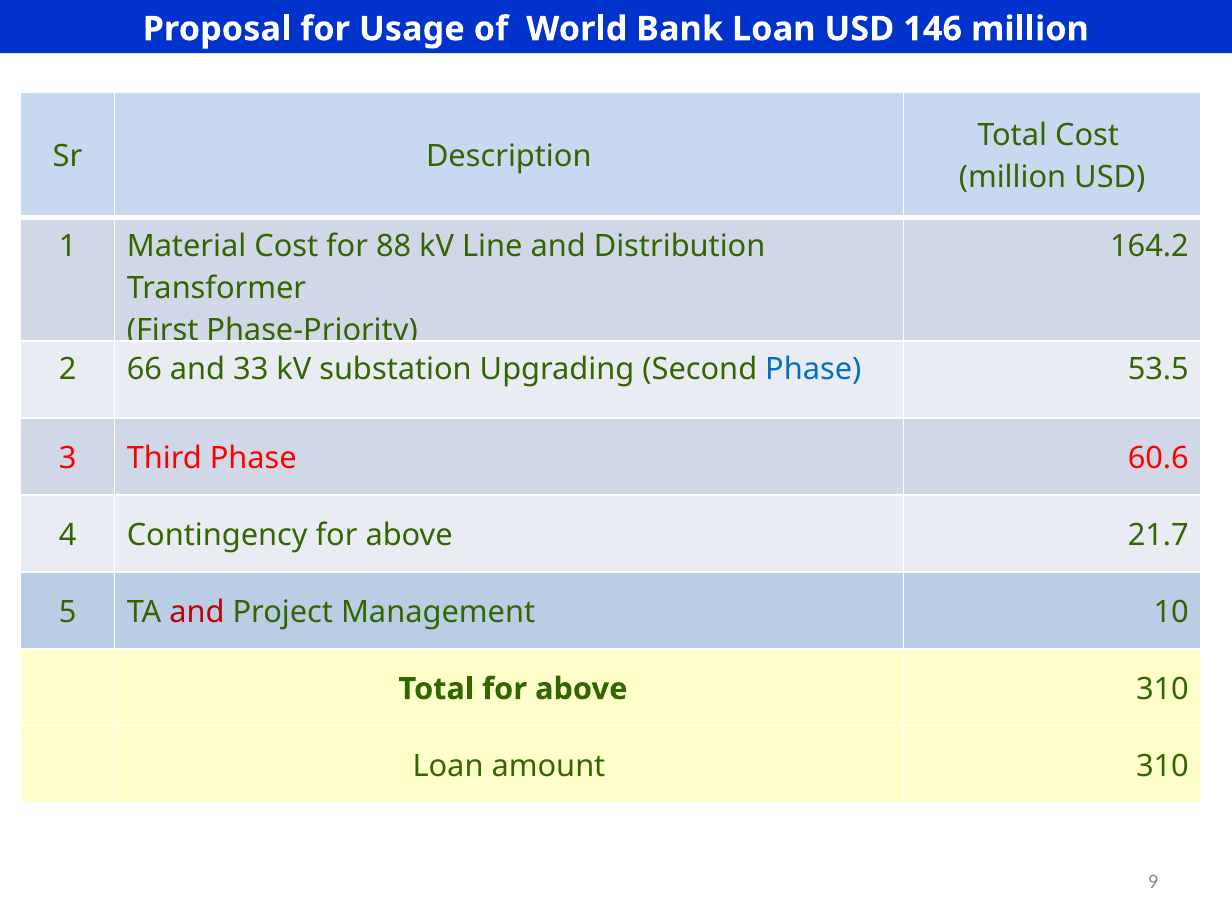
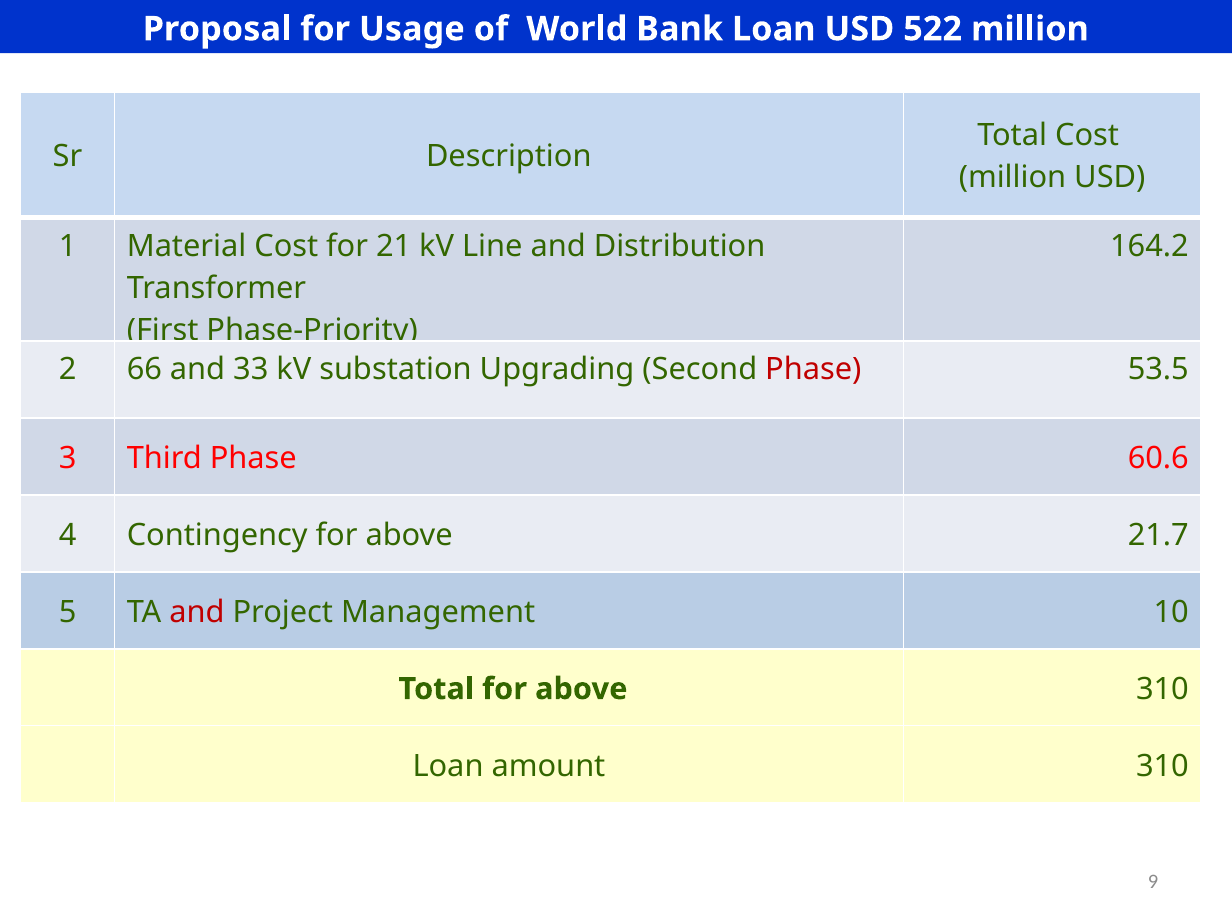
146: 146 -> 522 (933, 29)
88: 88 -> 21 (394, 246)
Phase colour: blue -> red (813, 370)
